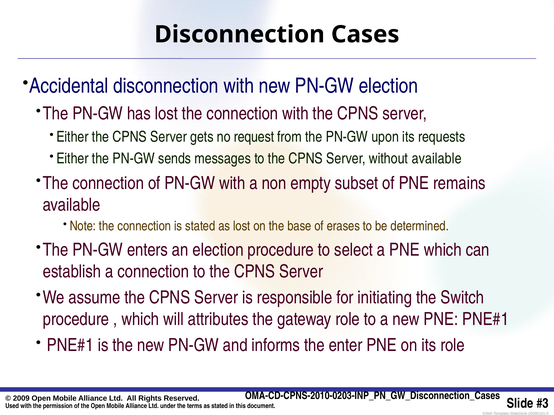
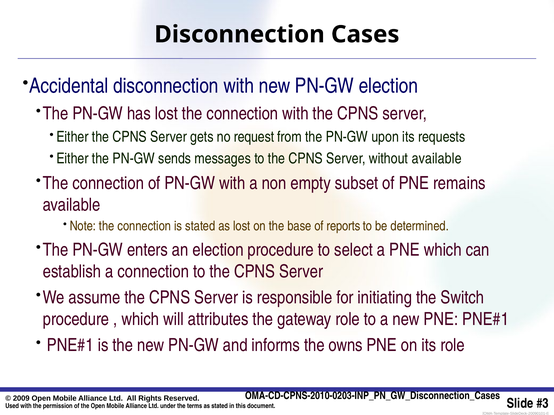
erases: erases -> reports (343, 226)
enter: enter -> owns (346, 346)
